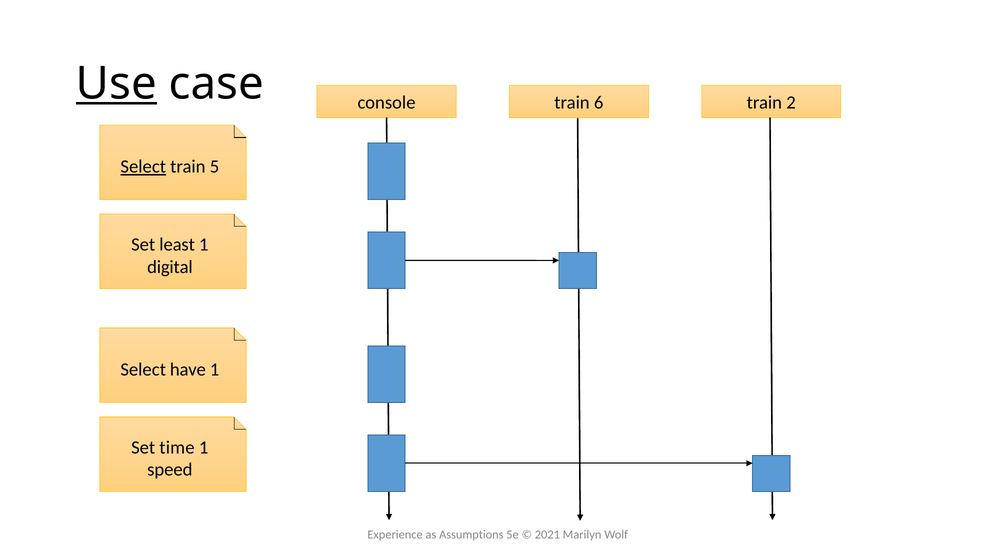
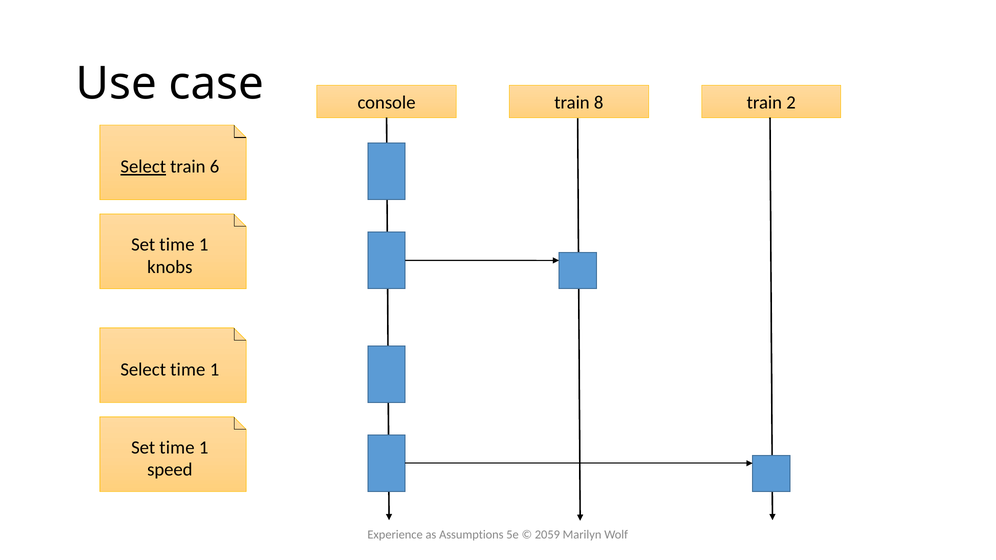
Use underline: present -> none (116, 84)
6: 6 -> 8 (599, 103)
5: 5 -> 6 (214, 167)
least: least -> time (177, 245)
digital: digital -> knobs (170, 267)
Select have: have -> time (188, 370)
2021: 2021 -> 2059 (547, 535)
